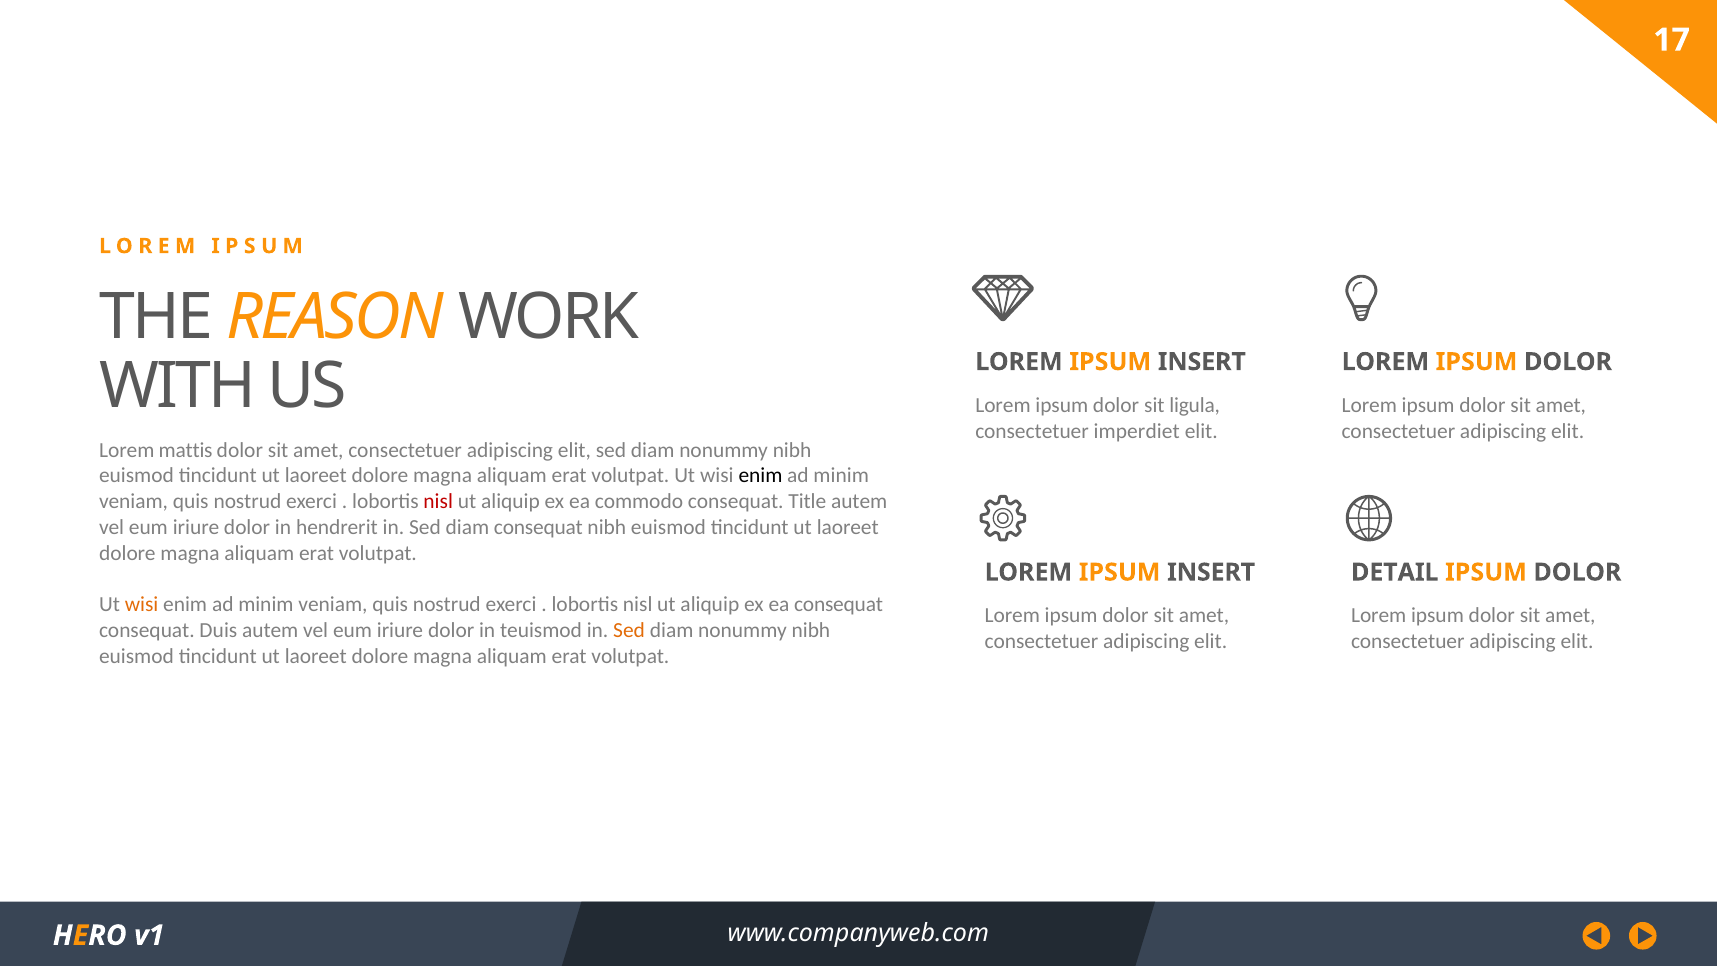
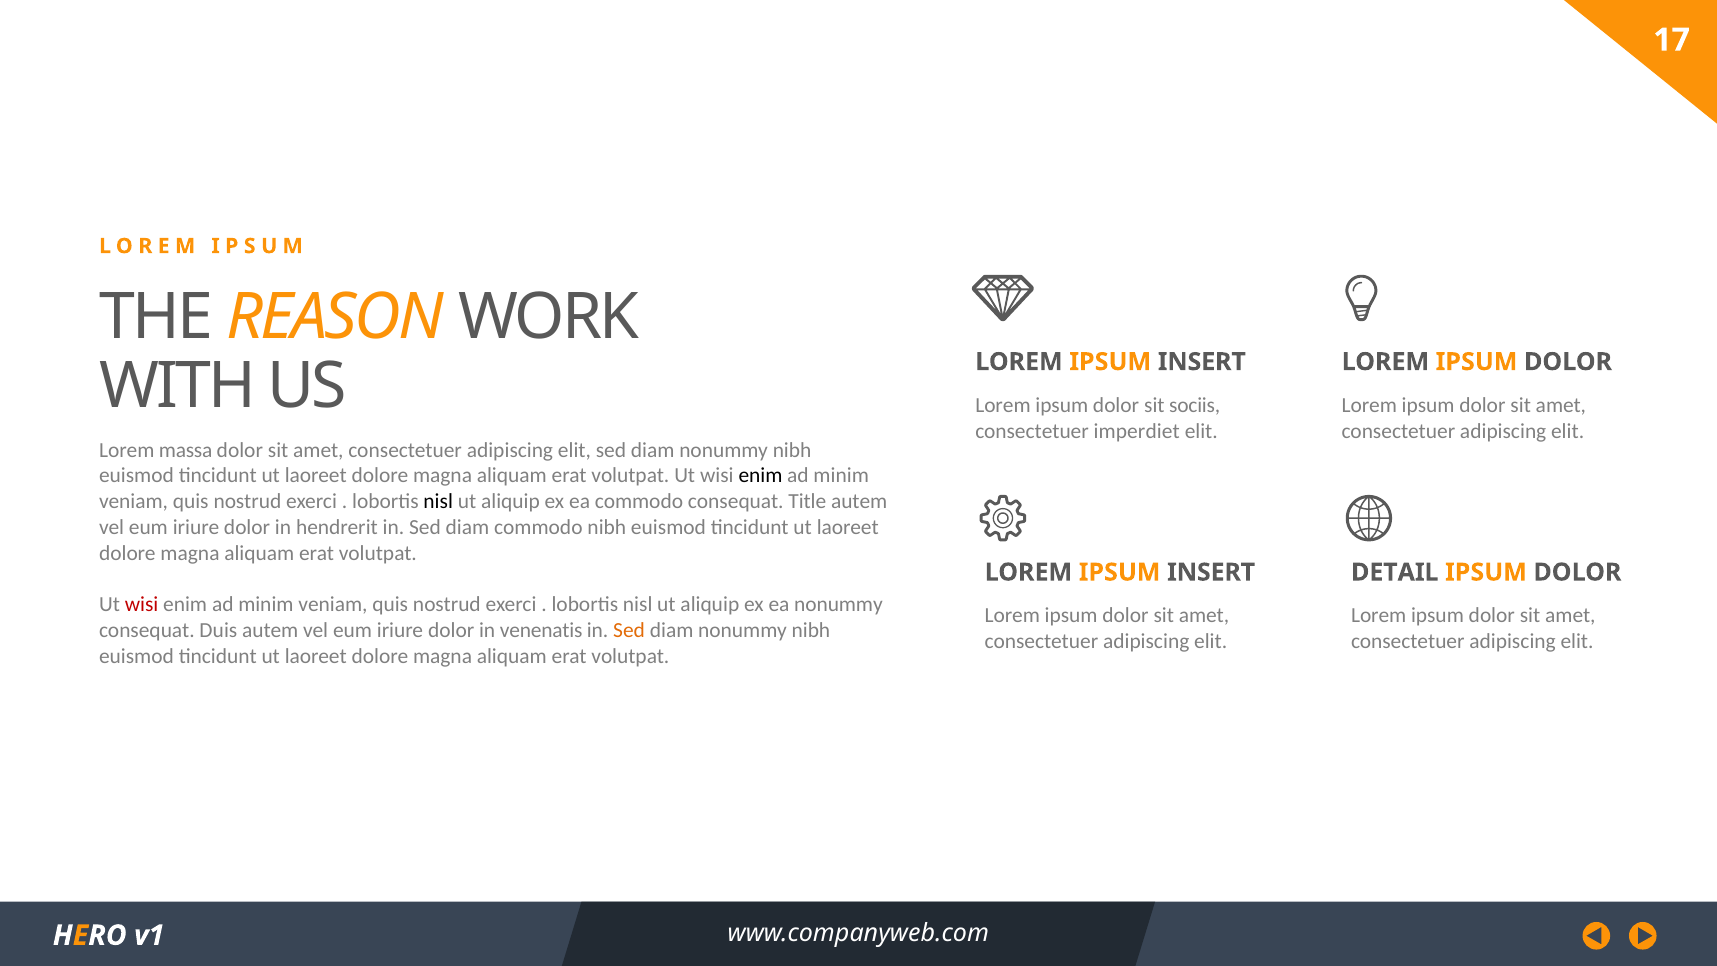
ligula: ligula -> sociis (1195, 405)
mattis: mattis -> massa (186, 450)
nisl colour: red -> black (438, 501)
diam consequat: consequat -> commodo (538, 527)
wisi colour: orange -> red (142, 604)
ea consequat: consequat -> nonummy (838, 604)
teuismod: teuismod -> venenatis (541, 630)
